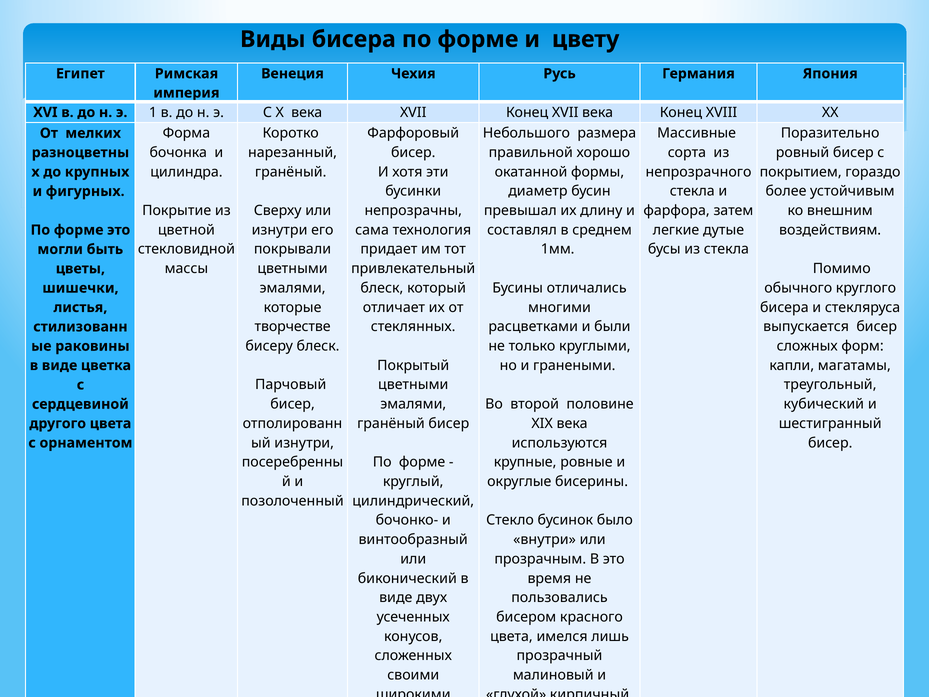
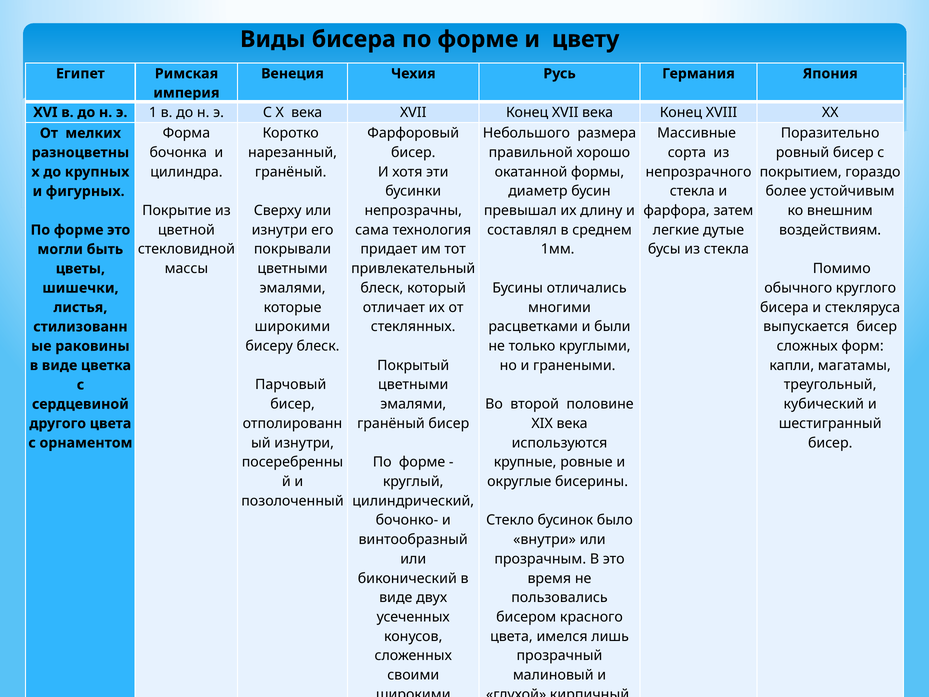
творчестве: творчестве -> широкими (292, 327)
